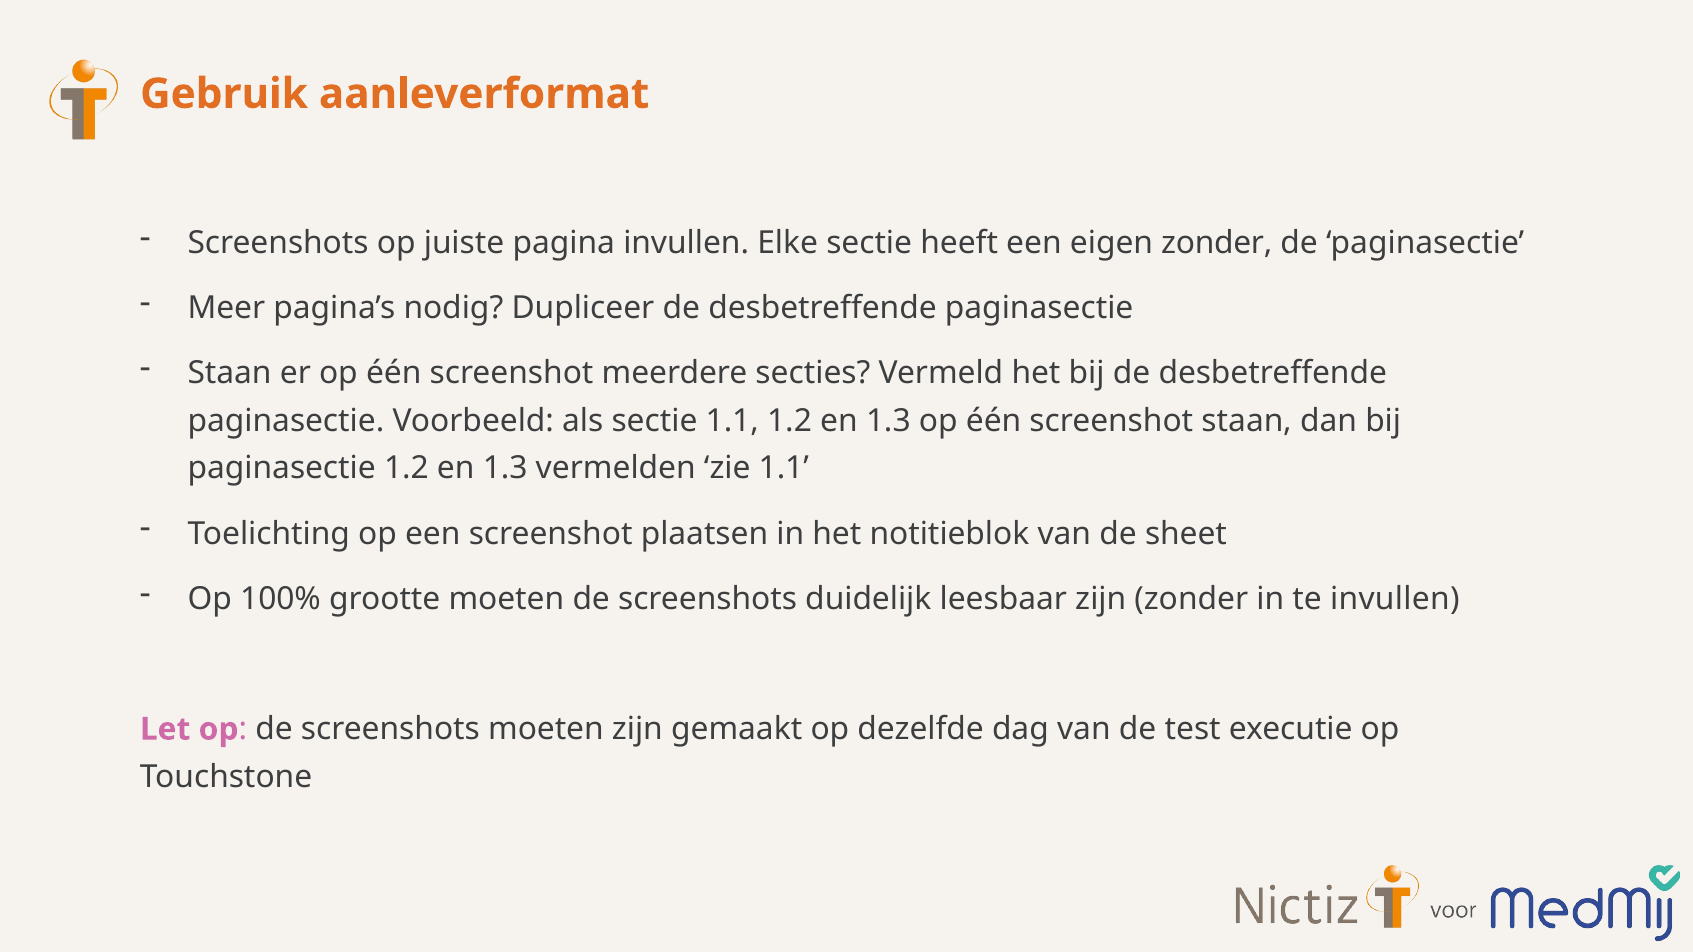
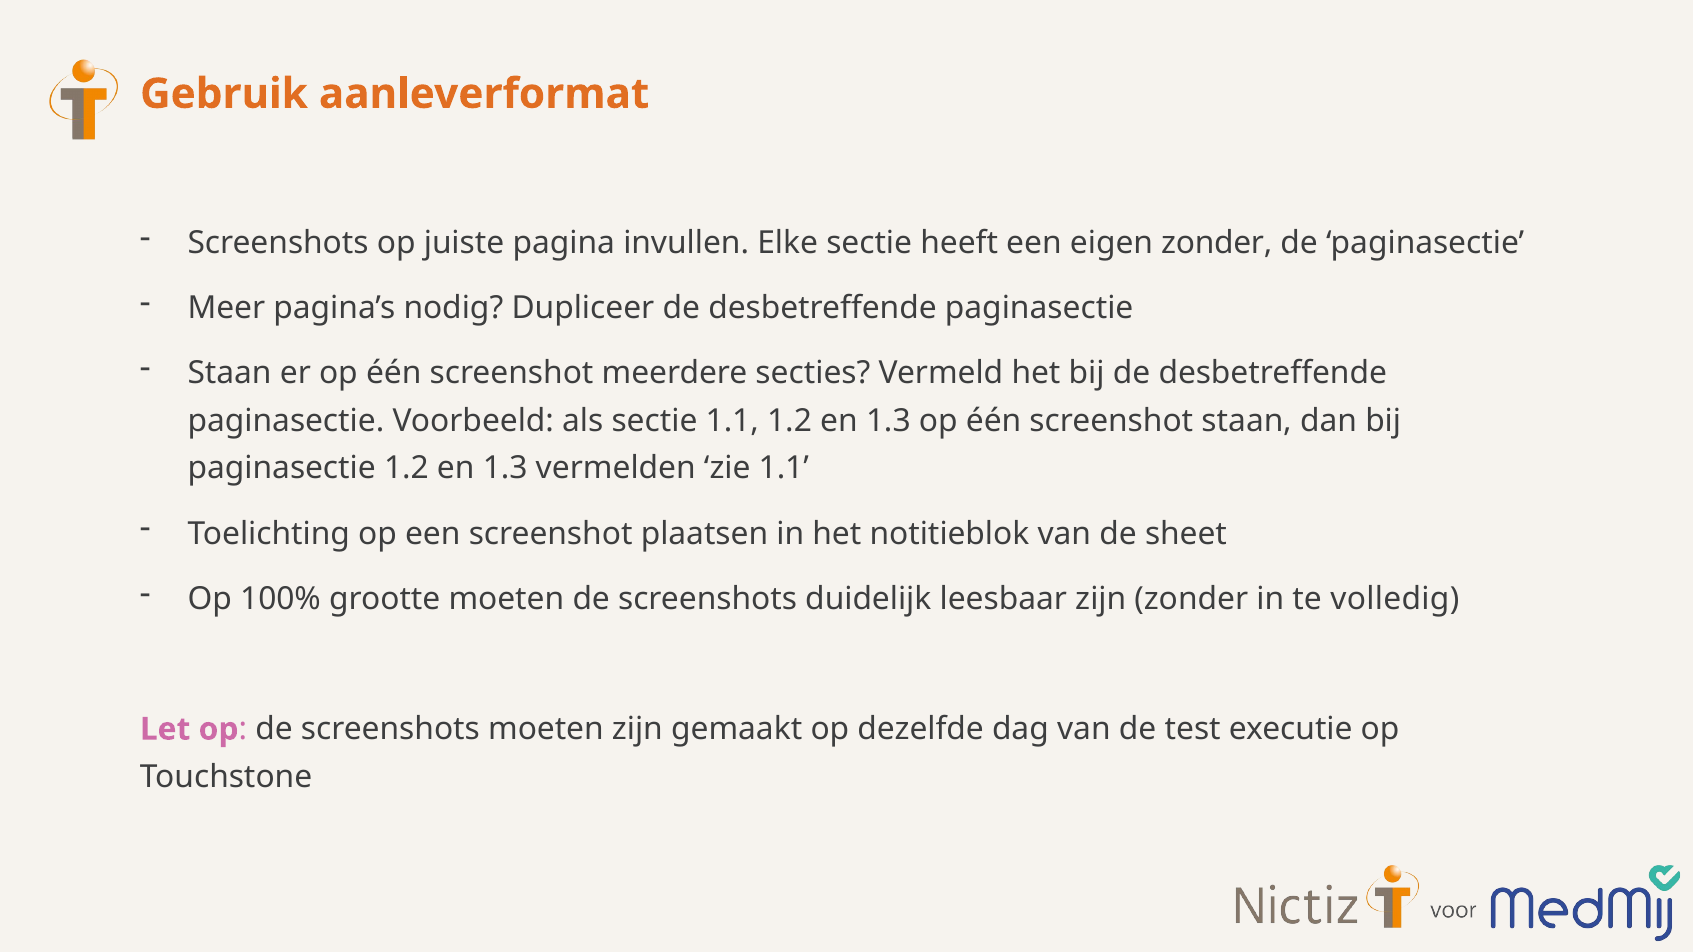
te invullen: invullen -> volledig (1395, 599)
